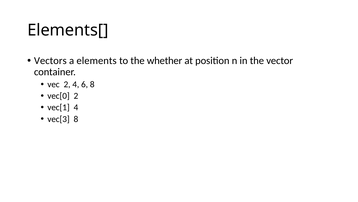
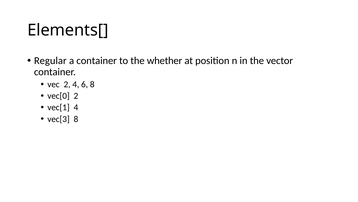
Vectors: Vectors -> Regular (50, 61)
a elements: elements -> container (97, 61)
